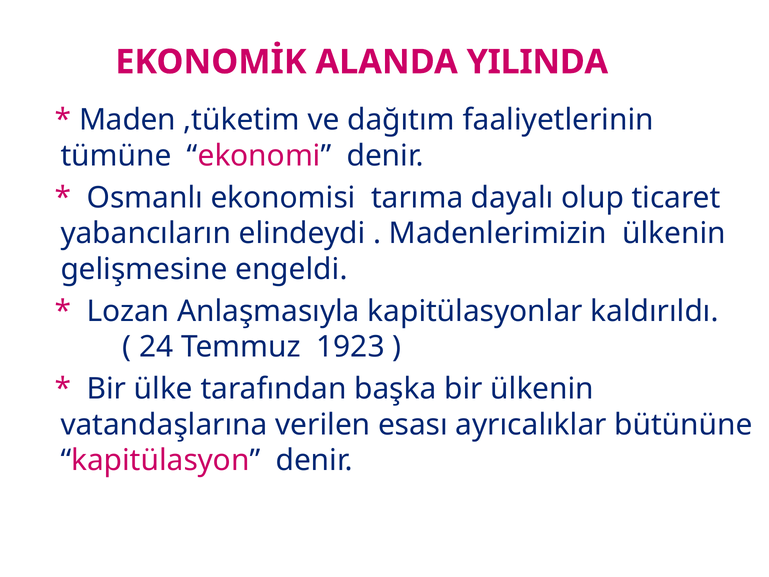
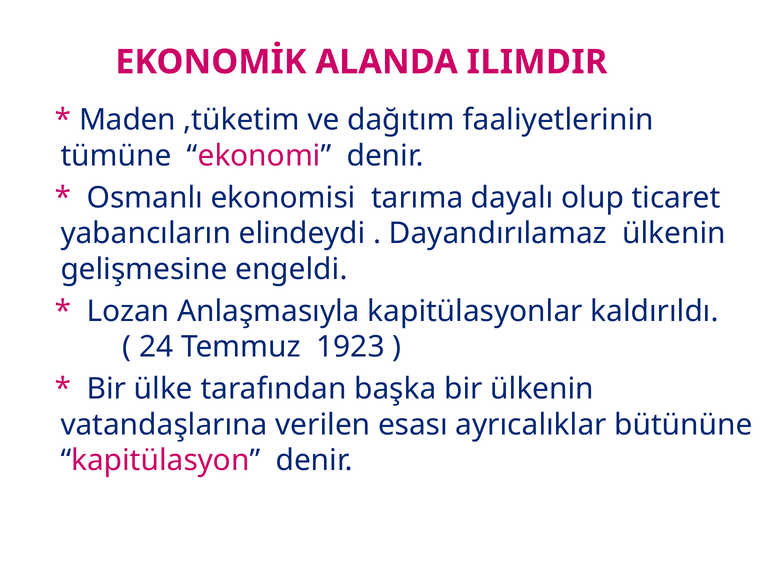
YILINDA: YILINDA -> ILIMDIR (537, 62)
Madenlerimizin: Madenlerimizin -> Dayandırılamaz (498, 233)
